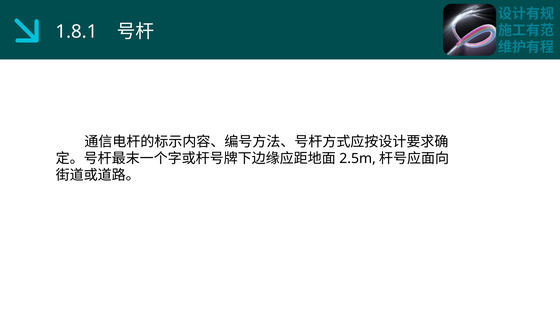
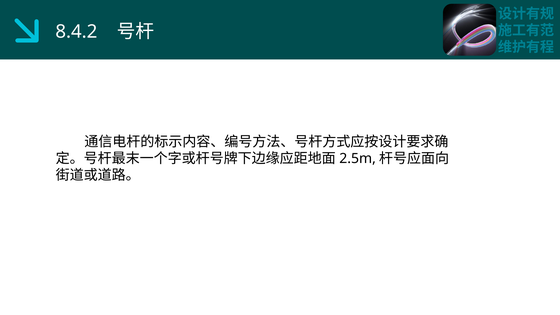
1.8.1: 1.8.1 -> 8.4.2 (77, 32)
